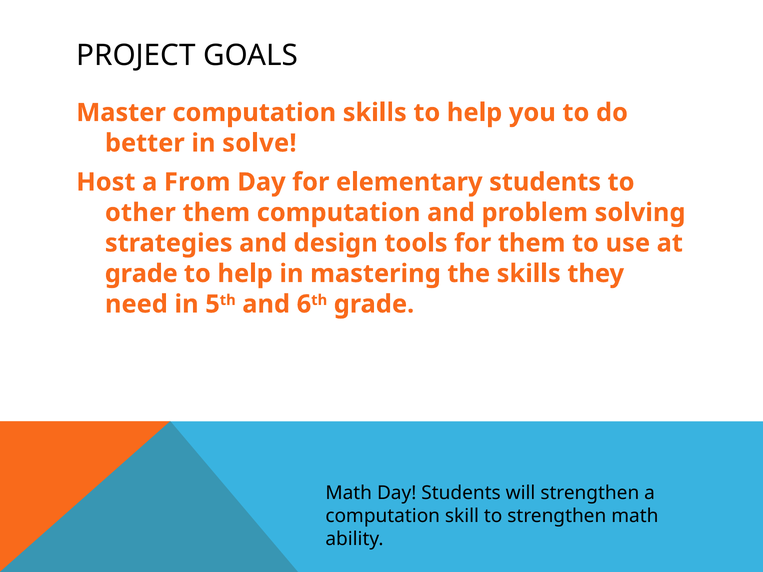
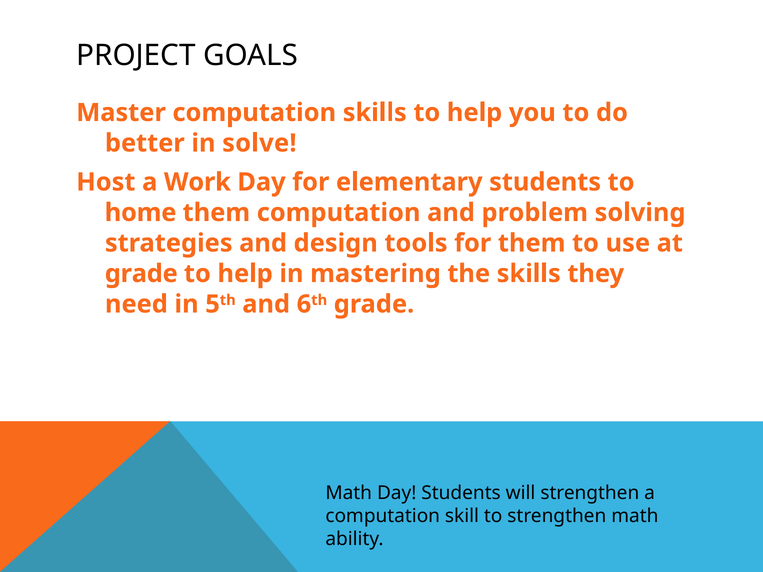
From: From -> Work (197, 182)
other: other -> home (141, 213)
